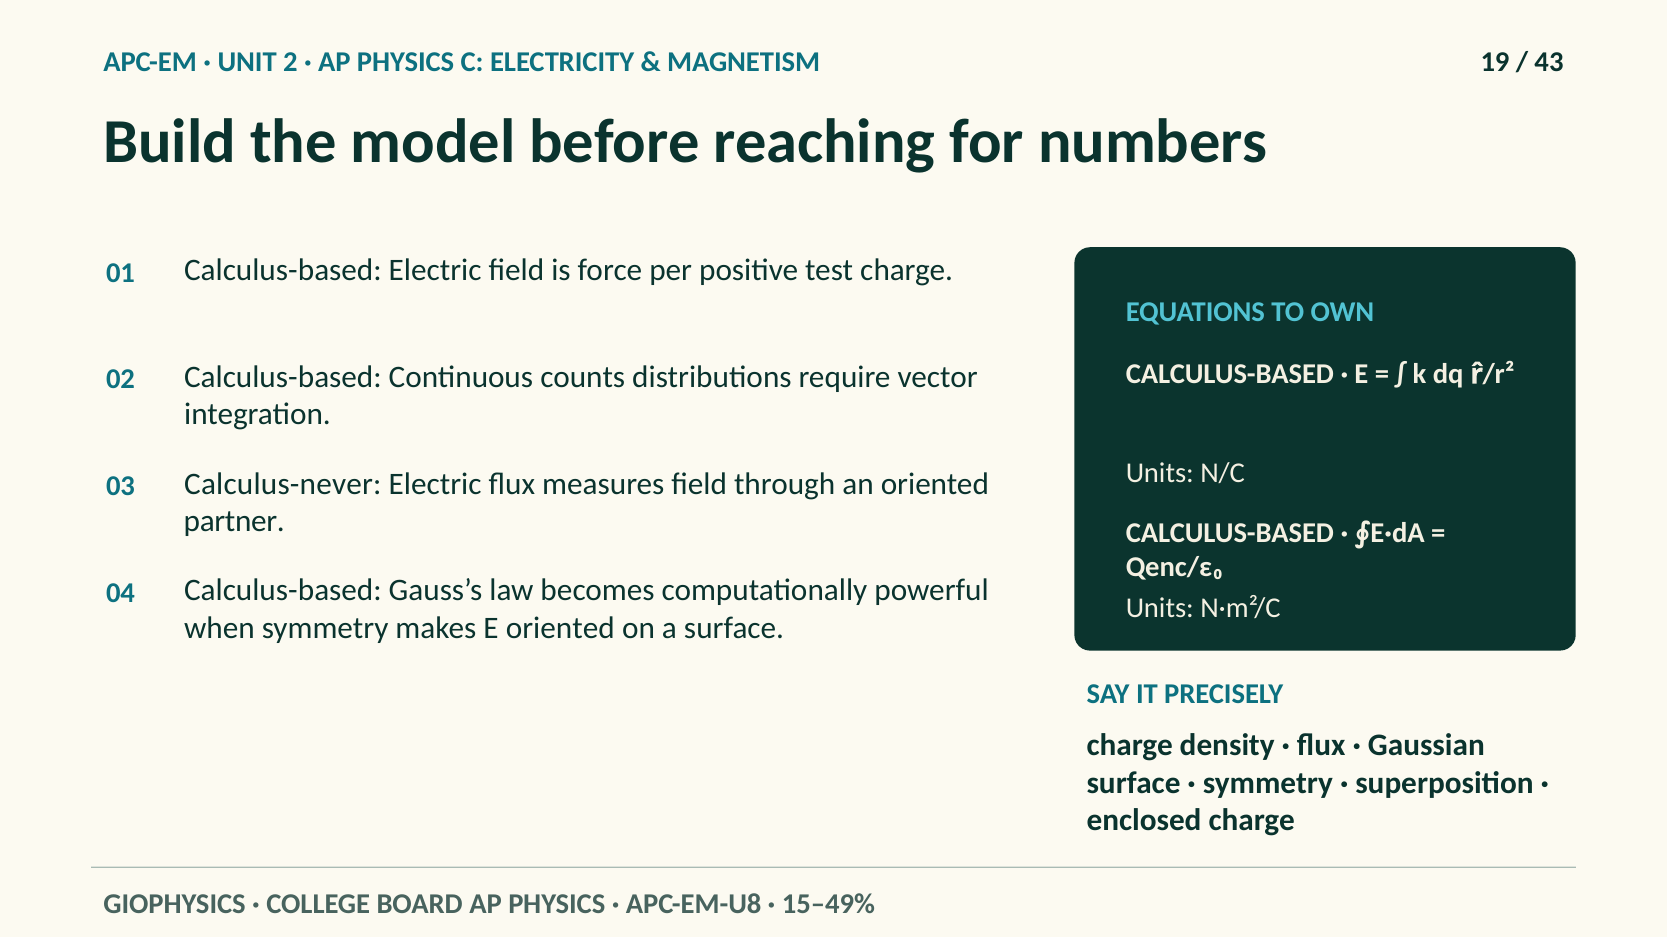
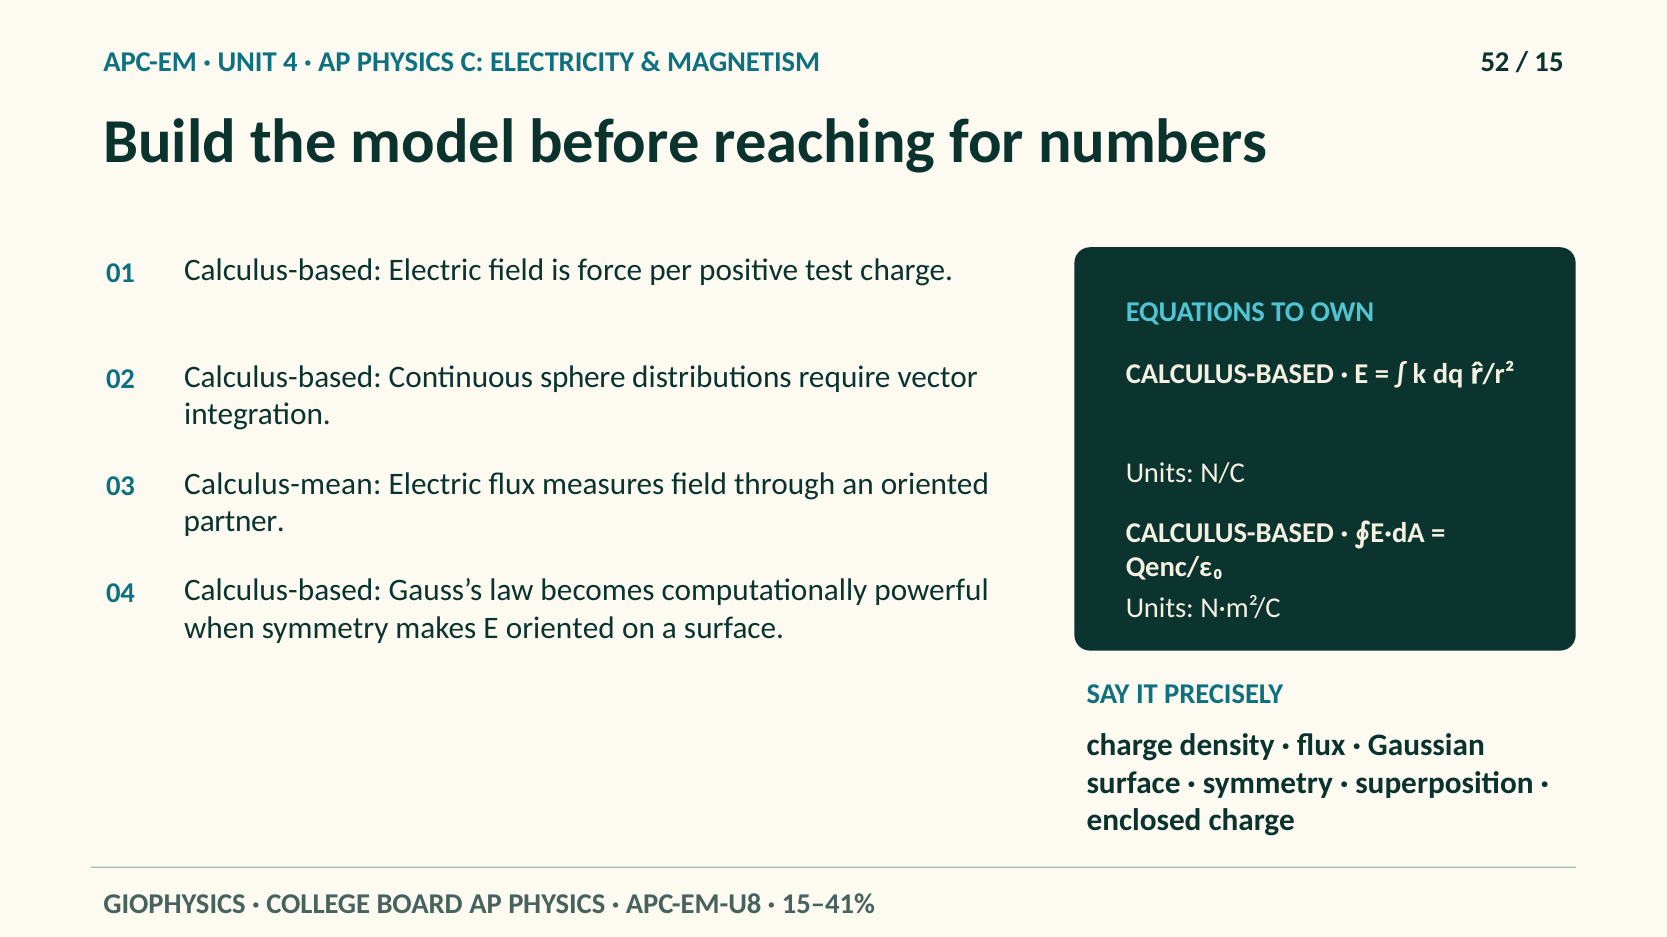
2: 2 -> 4 (290, 62)
19: 19 -> 52 (1495, 62)
43: 43 -> 15 (1549, 62)
counts: counts -> sphere (583, 377)
Calculus-never: Calculus-never -> Calculus-mean (283, 484)
15–49%: 15–49% -> 15–41% (828, 904)
